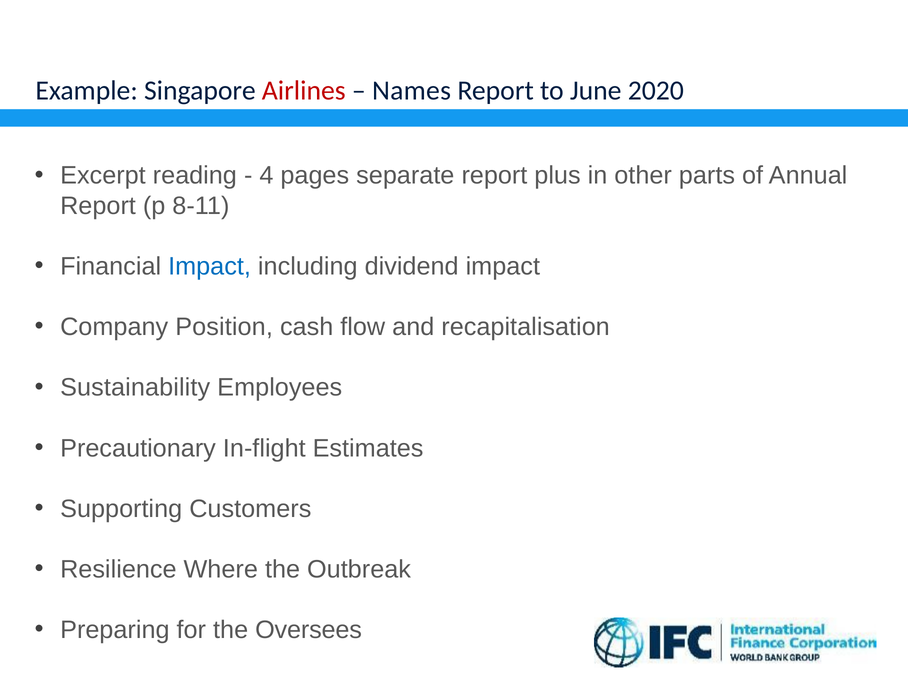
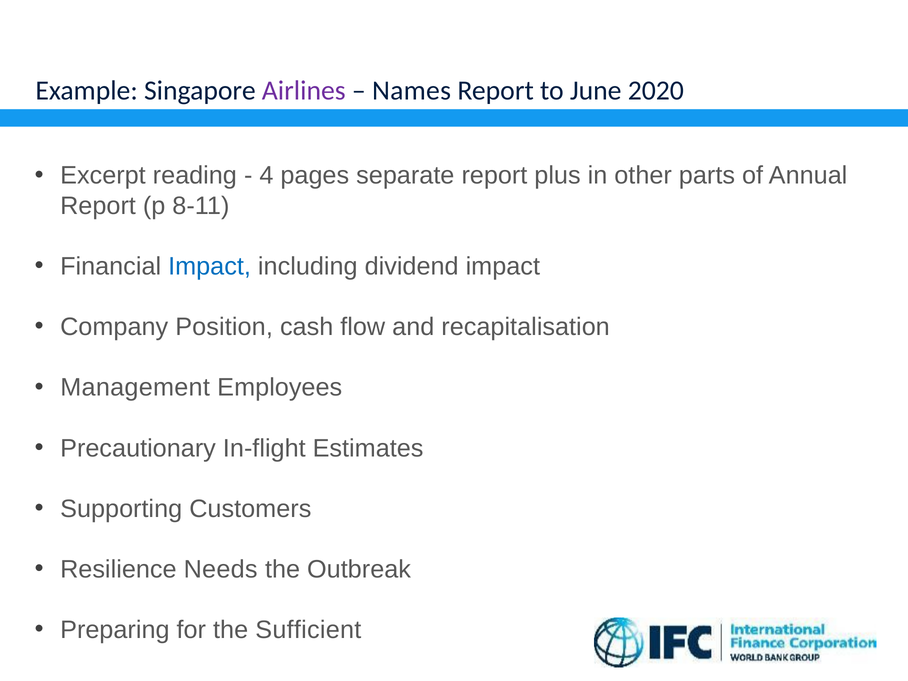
Airlines colour: red -> purple (304, 90)
Sustainability: Sustainability -> Management (135, 388)
Where: Where -> Needs (221, 569)
Oversees: Oversees -> Sufficient (308, 630)
